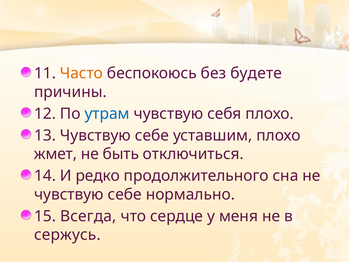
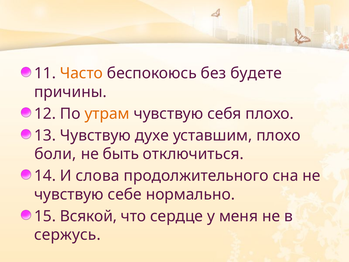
утрам colour: blue -> orange (107, 114)
13 Чувствую себе: себе -> духе (152, 135)
жмет: жмет -> боли (55, 154)
редко: редко -> слова (98, 176)
Всегда: Всегда -> Всякой (88, 216)
